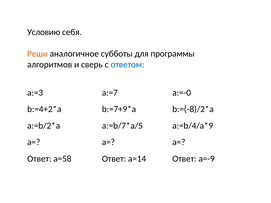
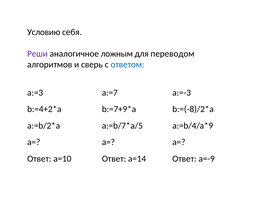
Реши colour: orange -> purple (37, 54)
субботы: субботы -> ложным (117, 54)
программы: программы -> переводом (173, 54)
a:=-0: a:=-0 -> a:=-3 (182, 93)
a=58: a=58 -> a=10 (62, 159)
